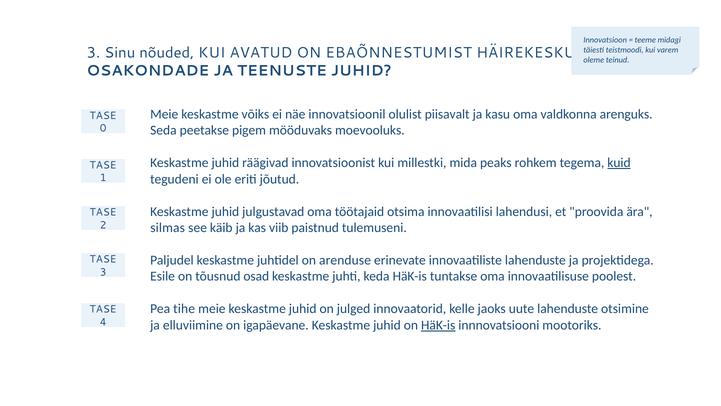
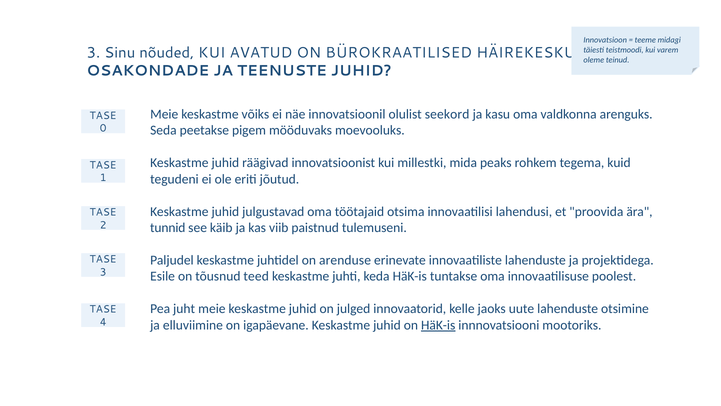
EBAÕNNESTUMIST: EBAÕNNESTUMIST -> BÜROKRAATILISED (399, 53)
piisavalt: piisavalt -> seekord (447, 114)
kuid underline: present -> none (619, 163)
silmas: silmas -> tunnid (168, 228)
osad: osad -> teed (256, 276)
tihe: tihe -> juht (184, 309)
